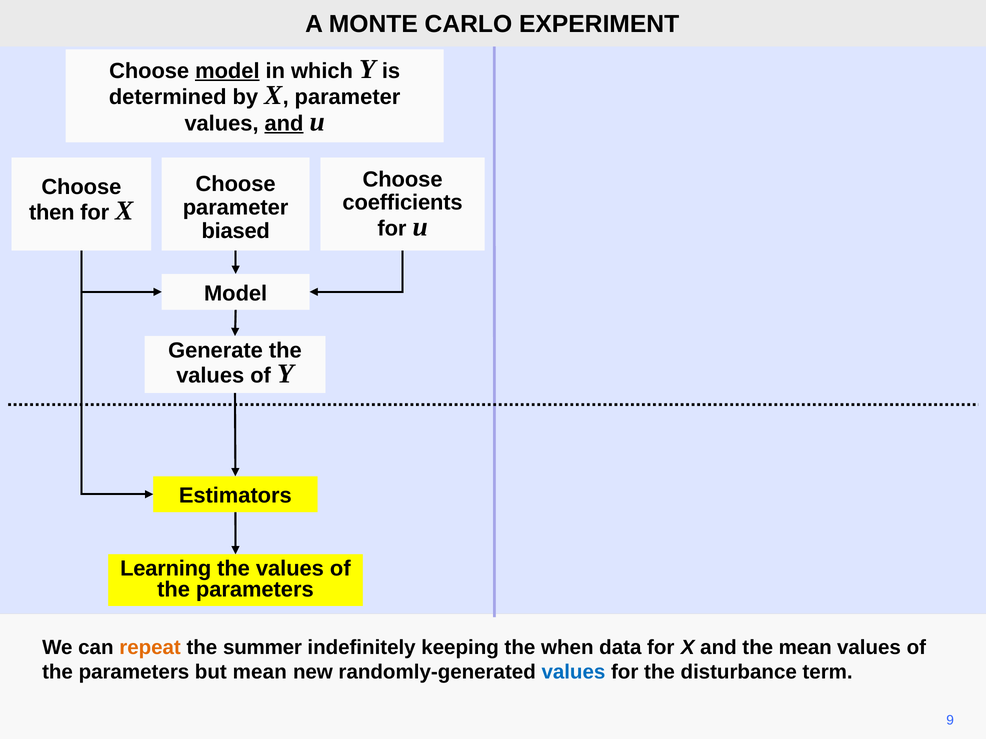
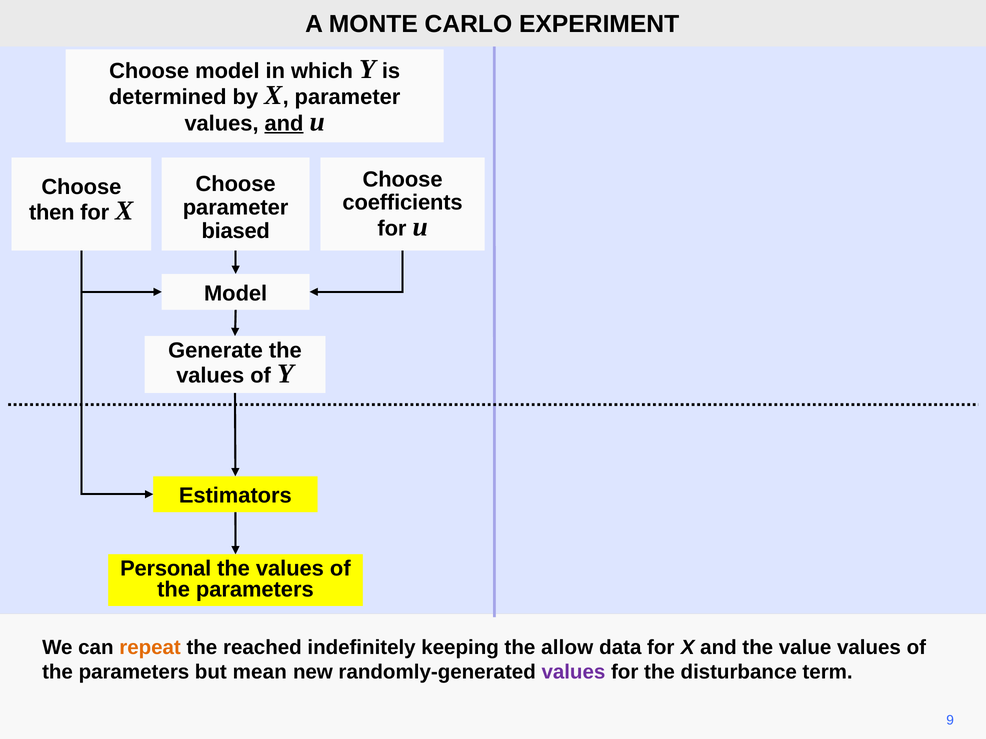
model underline: present -> none (227, 71)
Learning: Learning -> Personal (166, 569)
summer: summer -> reached (262, 648)
when: when -> allow (567, 648)
the mean: mean -> value (805, 648)
values colour: blue -> purple (573, 673)
